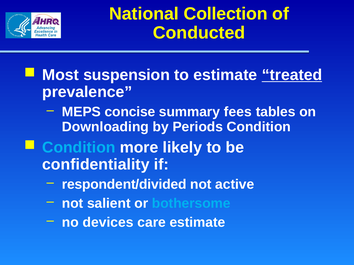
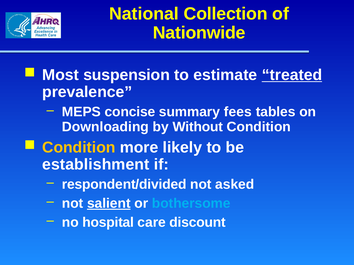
Conducted: Conducted -> Nationwide (199, 33)
Periods: Periods -> Without (198, 127)
Condition colour: light blue -> yellow (79, 148)
confidentiality: confidentiality -> establishment (96, 165)
active: active -> asked (235, 185)
salient underline: none -> present (109, 204)
devices: devices -> hospital (108, 223)
care estimate: estimate -> discount (197, 223)
